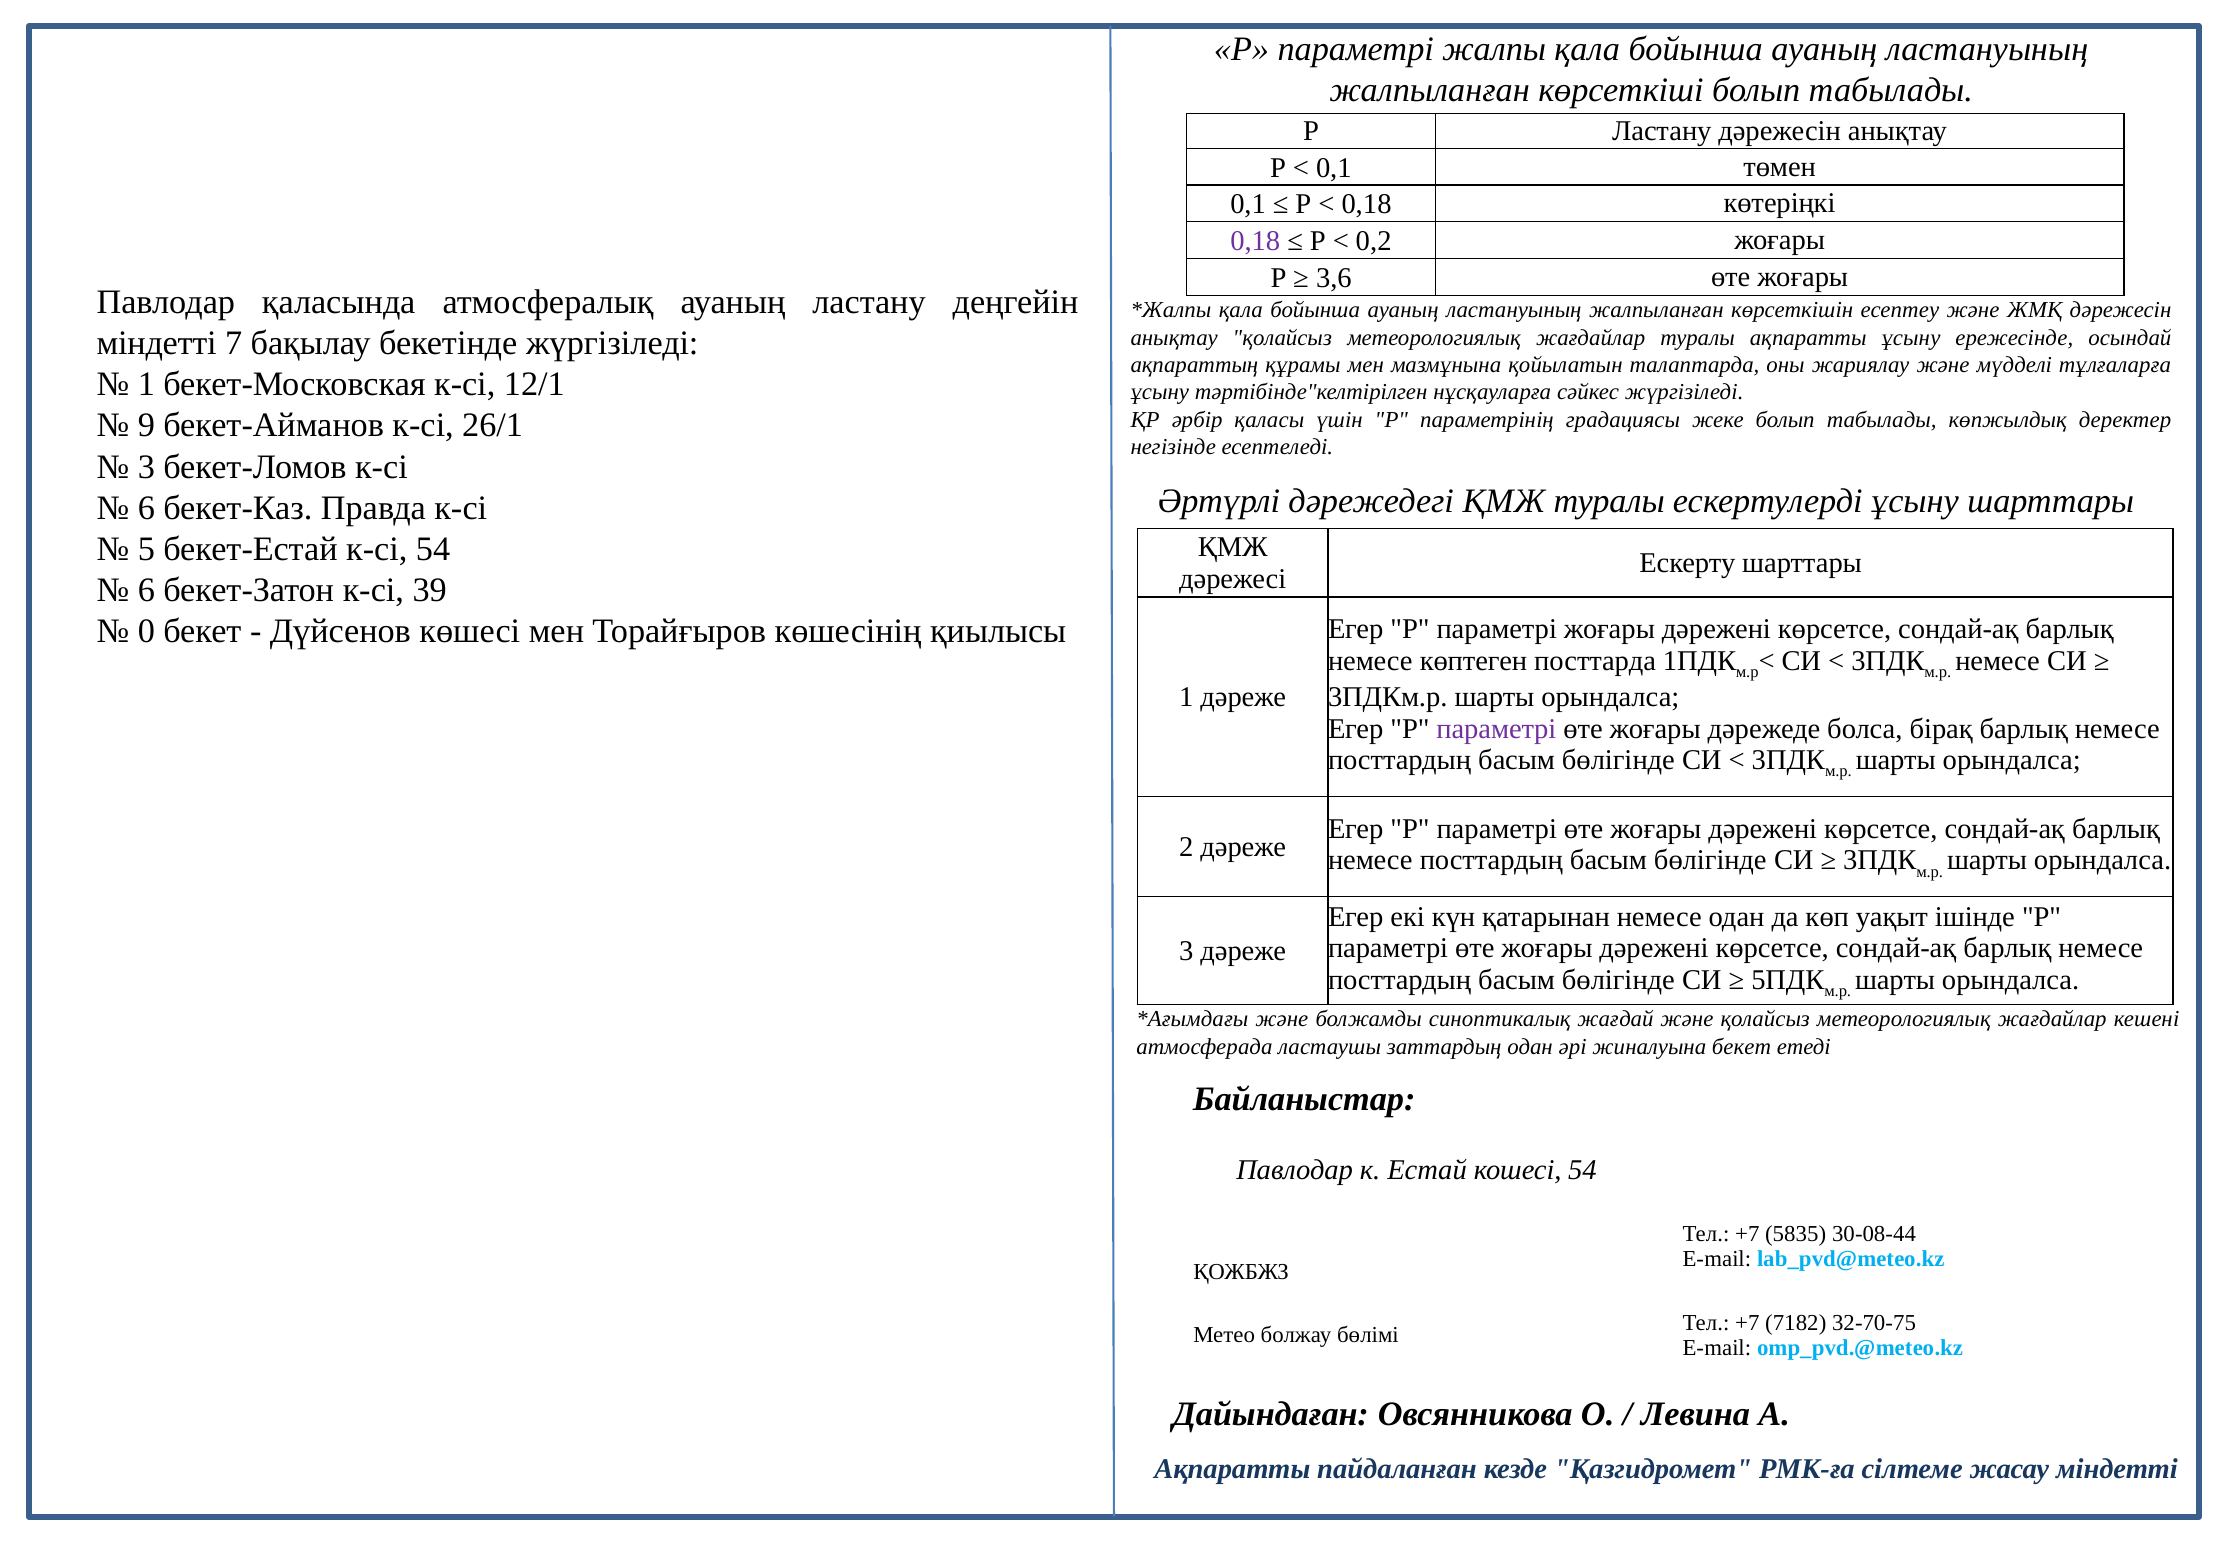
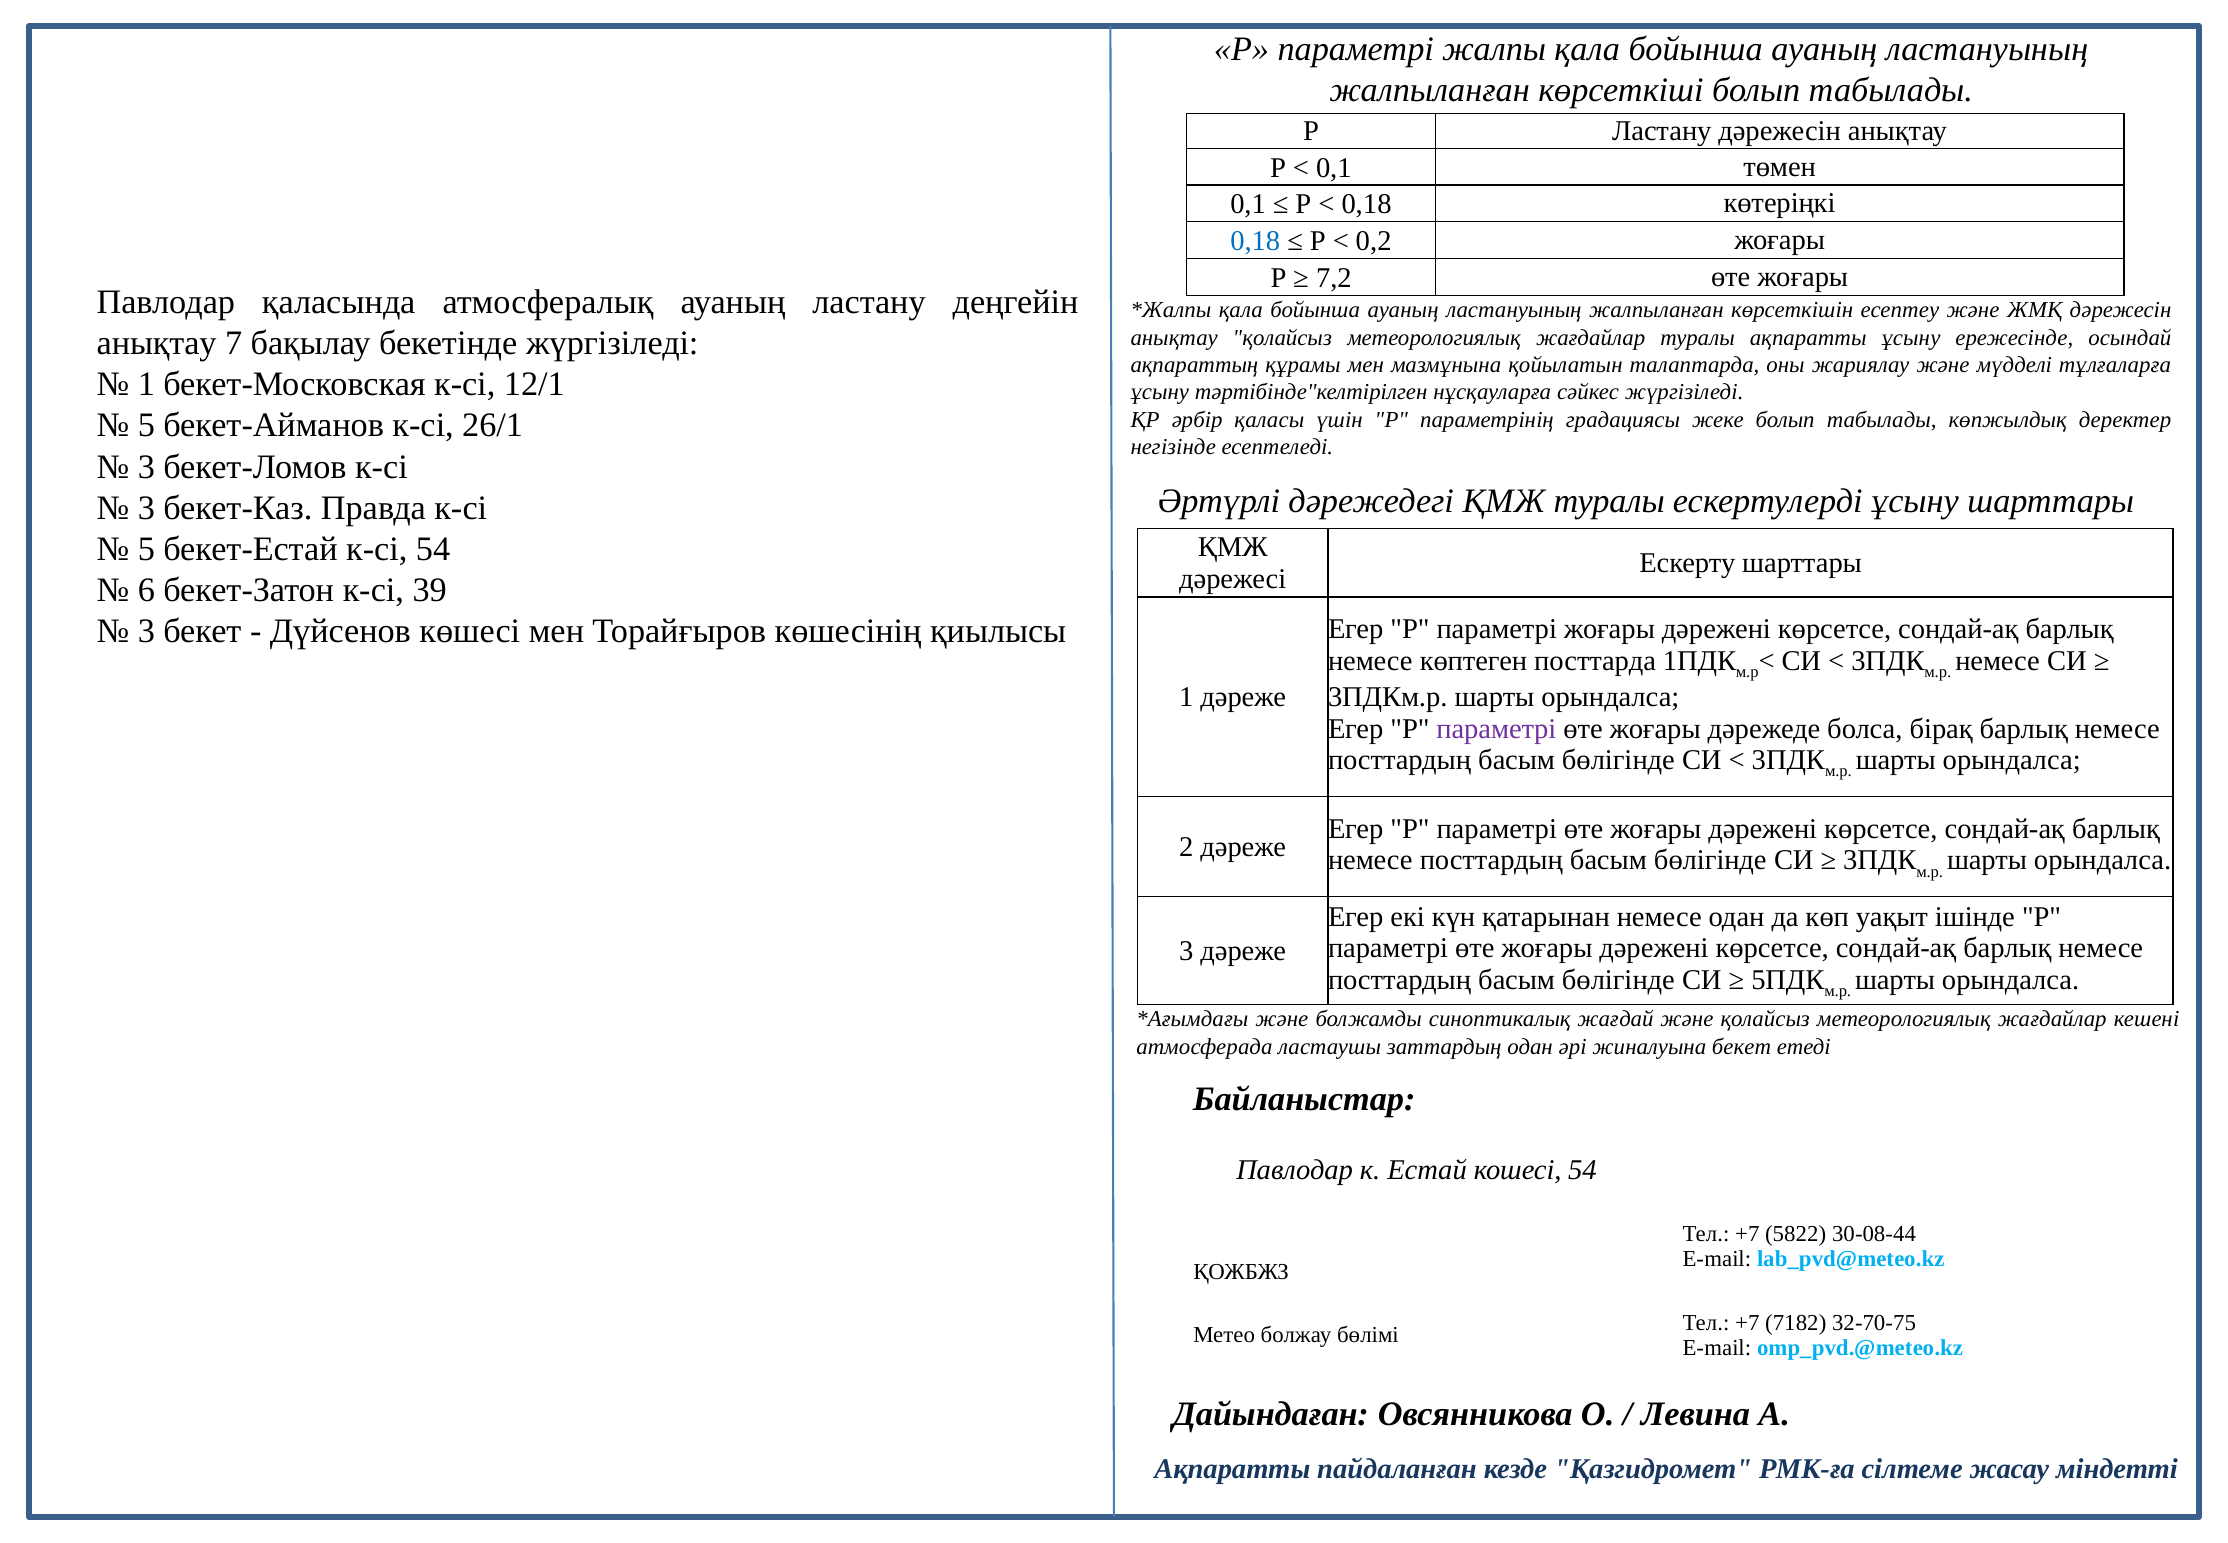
0,18 colour: purple -> blue (1255, 241)
3,6: 3,6 -> 7,2 (1334, 278)
міндетті: міндетті -> анықтау (157, 343)
9: 9 -> 5 (146, 426)
6: 6 -> 3 (146, 508)
0: 0 -> 3 (146, 631)
5835: 5835 -> 5822 (1796, 1233)
